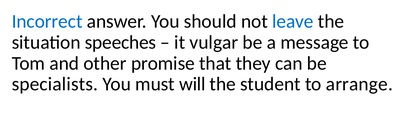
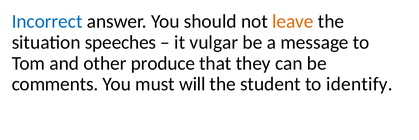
leave colour: blue -> orange (293, 21)
promise: promise -> produce (163, 63)
specialists: specialists -> comments (55, 84)
arrange: arrange -> identify (359, 84)
